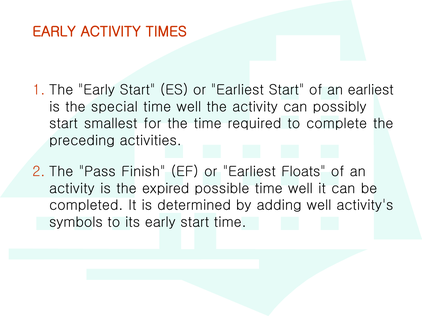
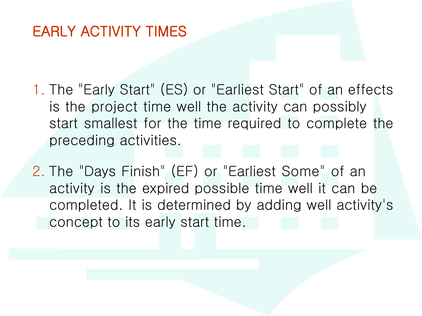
an earliest: earliest -> effects (371, 90)
special: special -> project (114, 107)
Pass: Pass -> Days (97, 172)
Floats: Floats -> Some (303, 172)
symbols: symbols -> concept (76, 222)
